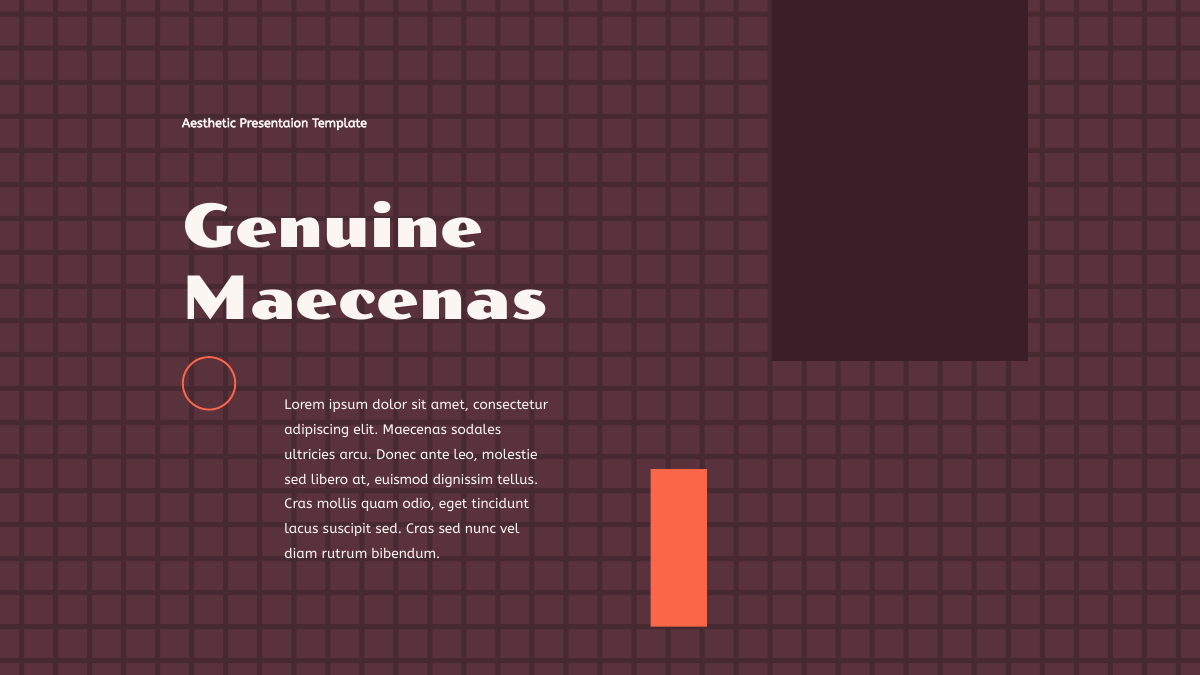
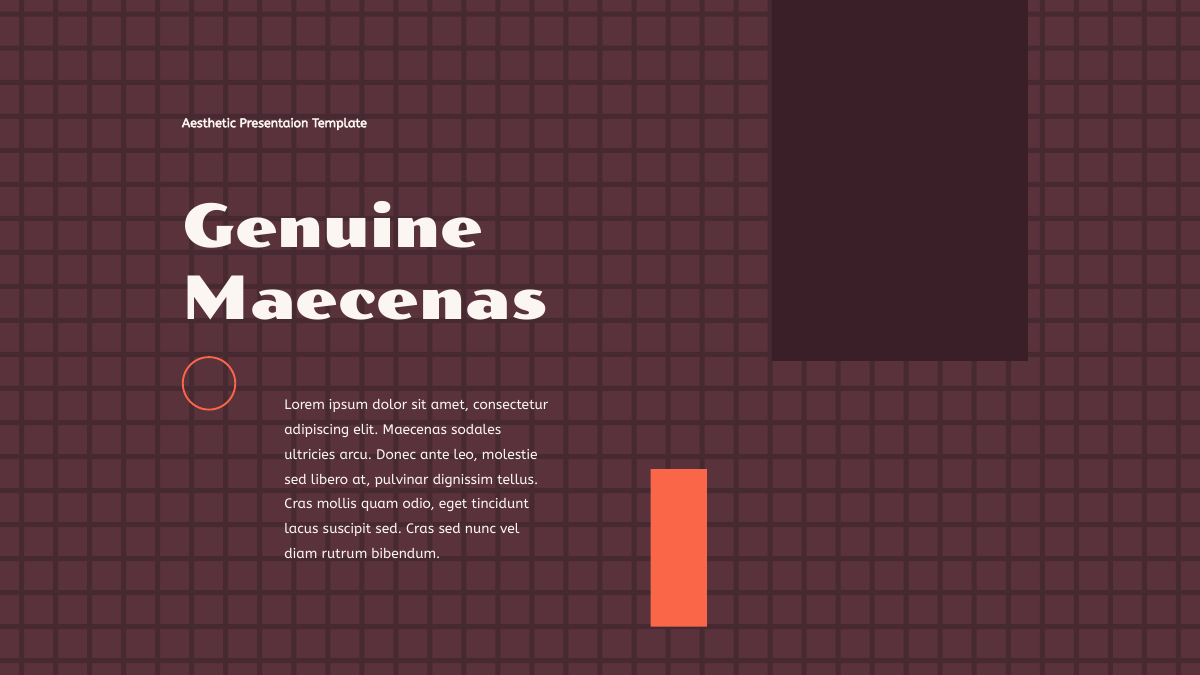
euismod: euismod -> pulvinar (402, 480)
